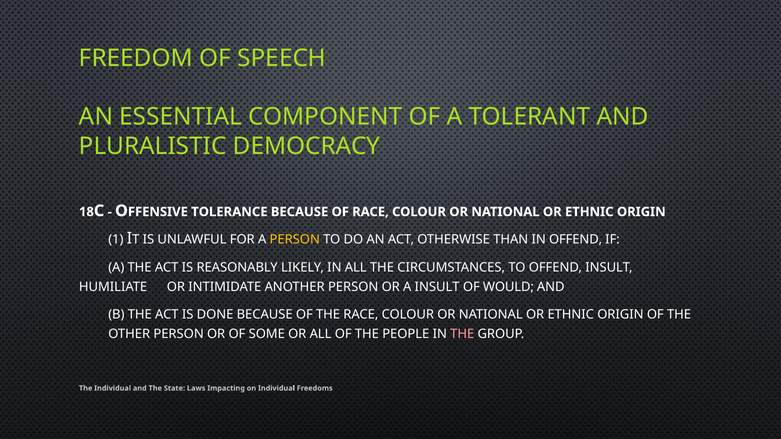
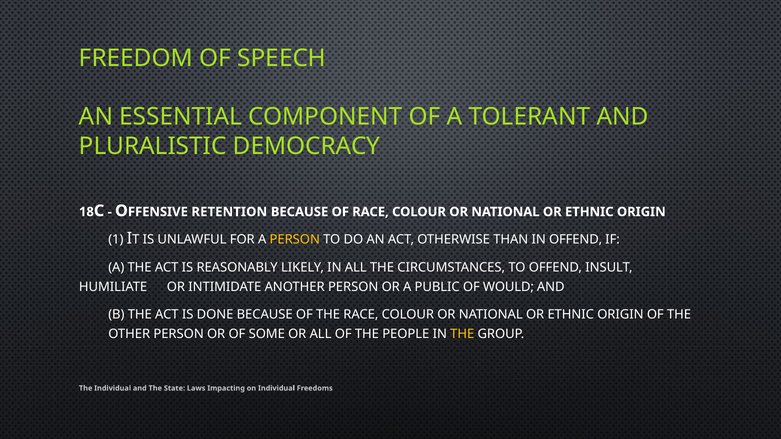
TOLERANCE: TOLERANCE -> RETENTION (229, 212)
A INSULT: INSULT -> PUBLIC (437, 287)
THE colour: pink -> yellow (462, 334)
